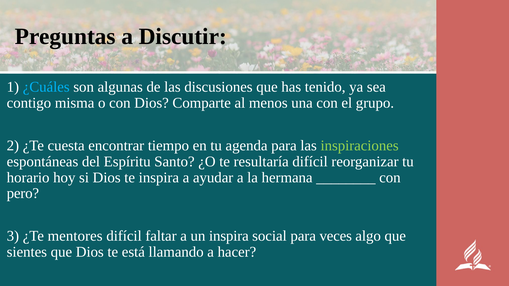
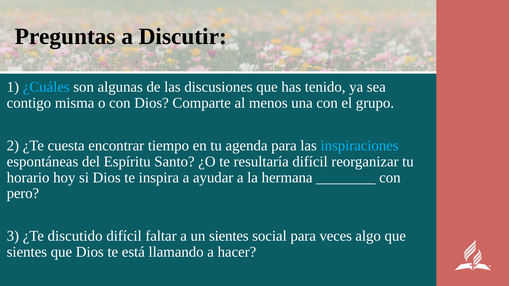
inspiraciones colour: light green -> light blue (360, 146)
mentores: mentores -> discutido (75, 236)
un inspira: inspira -> sientes (229, 236)
